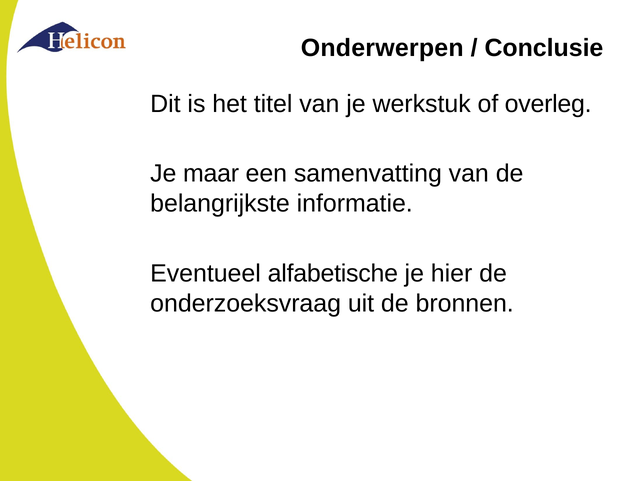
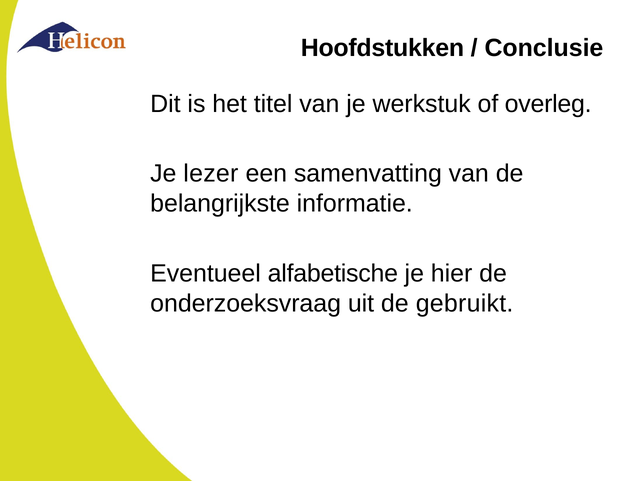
Onderwerpen: Onderwerpen -> Hoofdstukken (382, 48)
maar: maar -> lezer (211, 174)
bronnen: bronnen -> gebruikt (465, 303)
